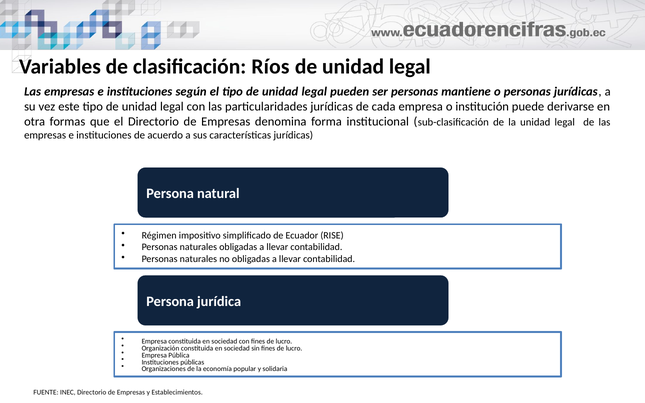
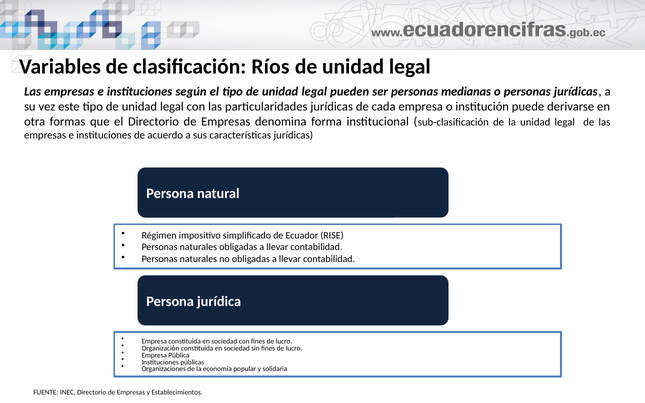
mantiene: mantiene -> medianas (466, 91)
